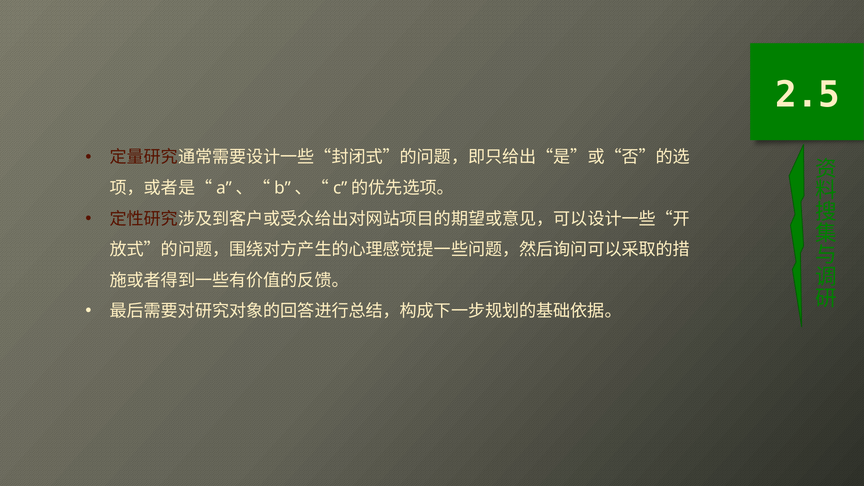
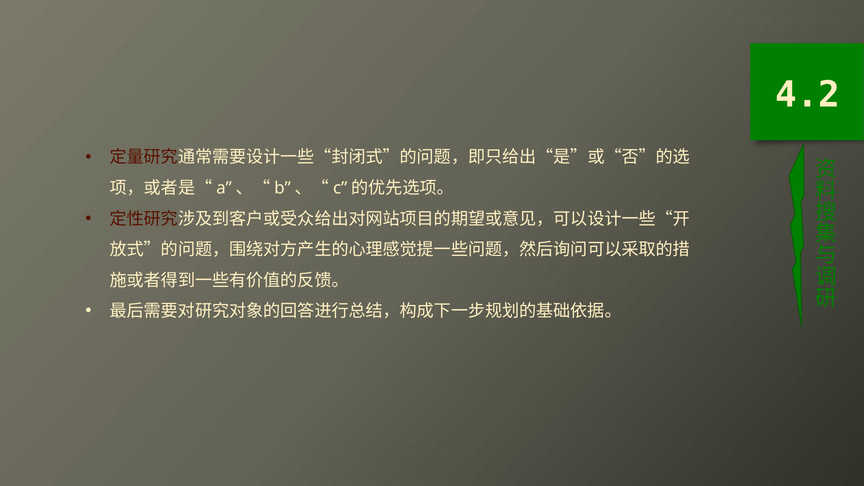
2.5: 2.5 -> 4.2 (807, 95)
